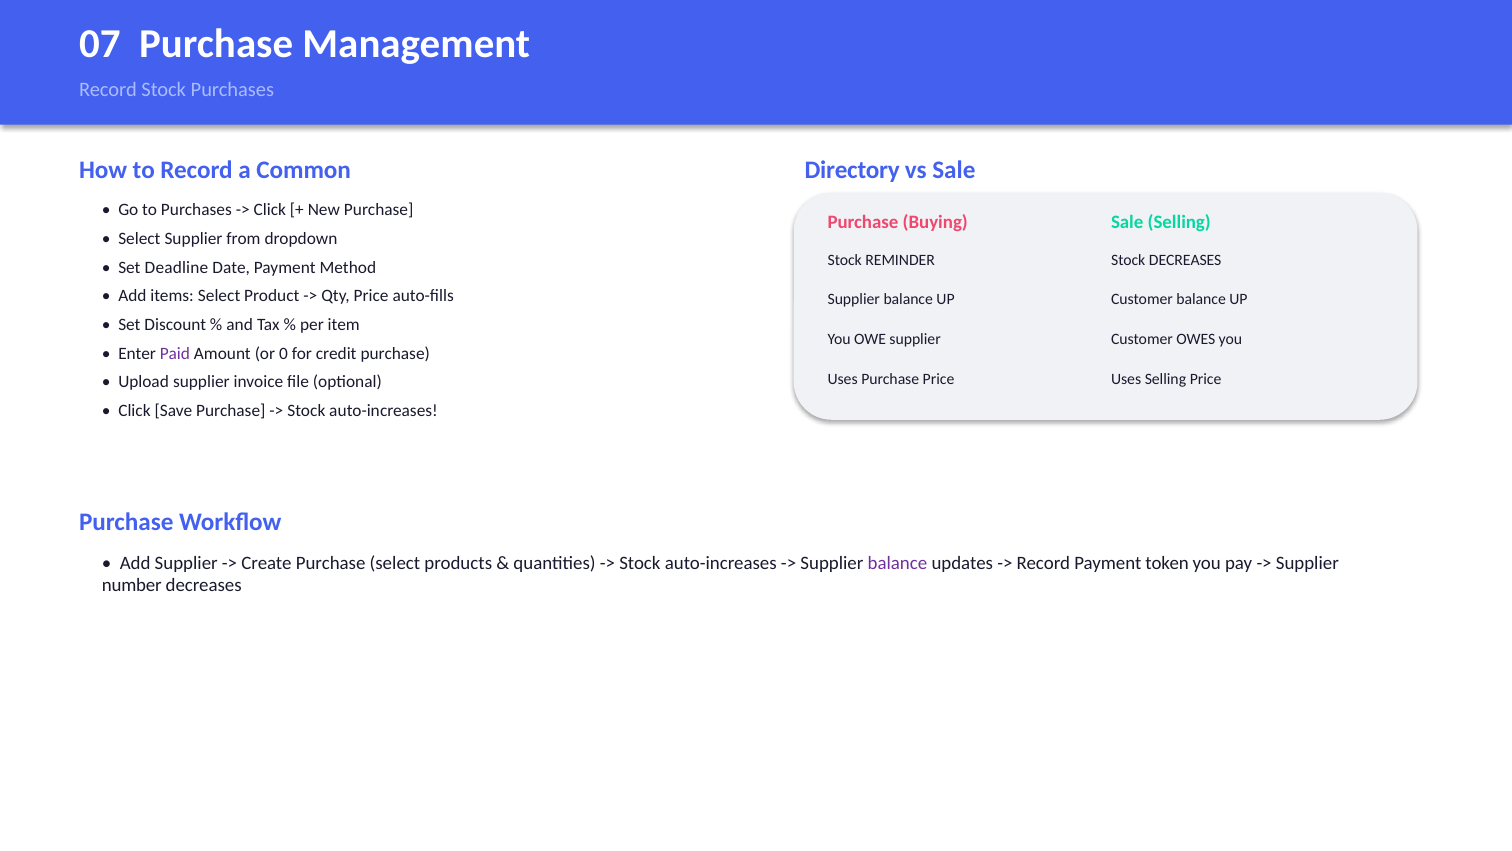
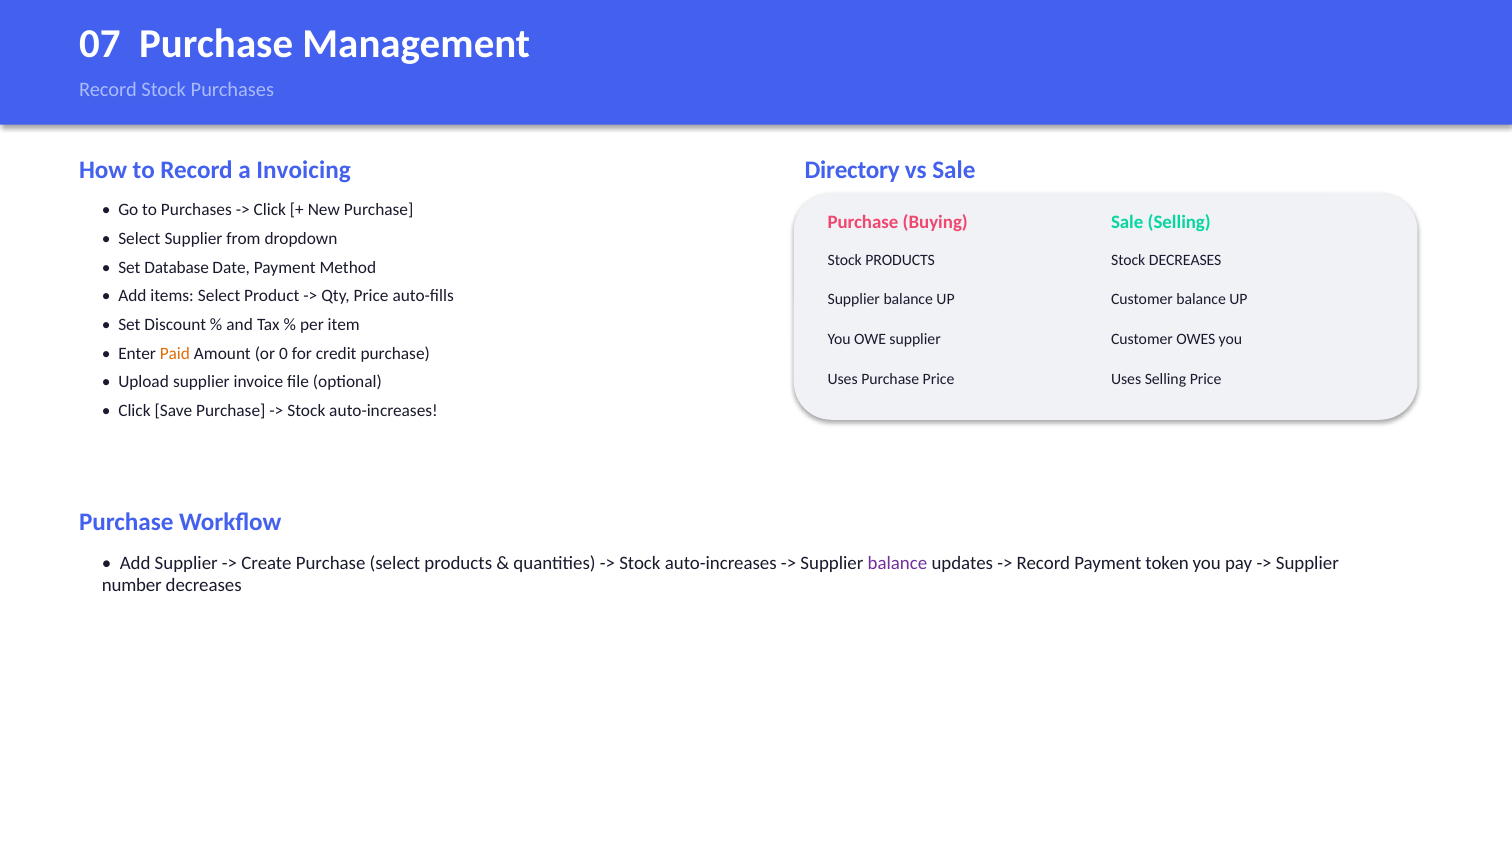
Common: Common -> Invoicing (304, 170)
Stock REMINDER: REMINDER -> PRODUCTS (900, 260)
Deadline: Deadline -> Database (177, 267)
Paid colour: purple -> orange (175, 353)
